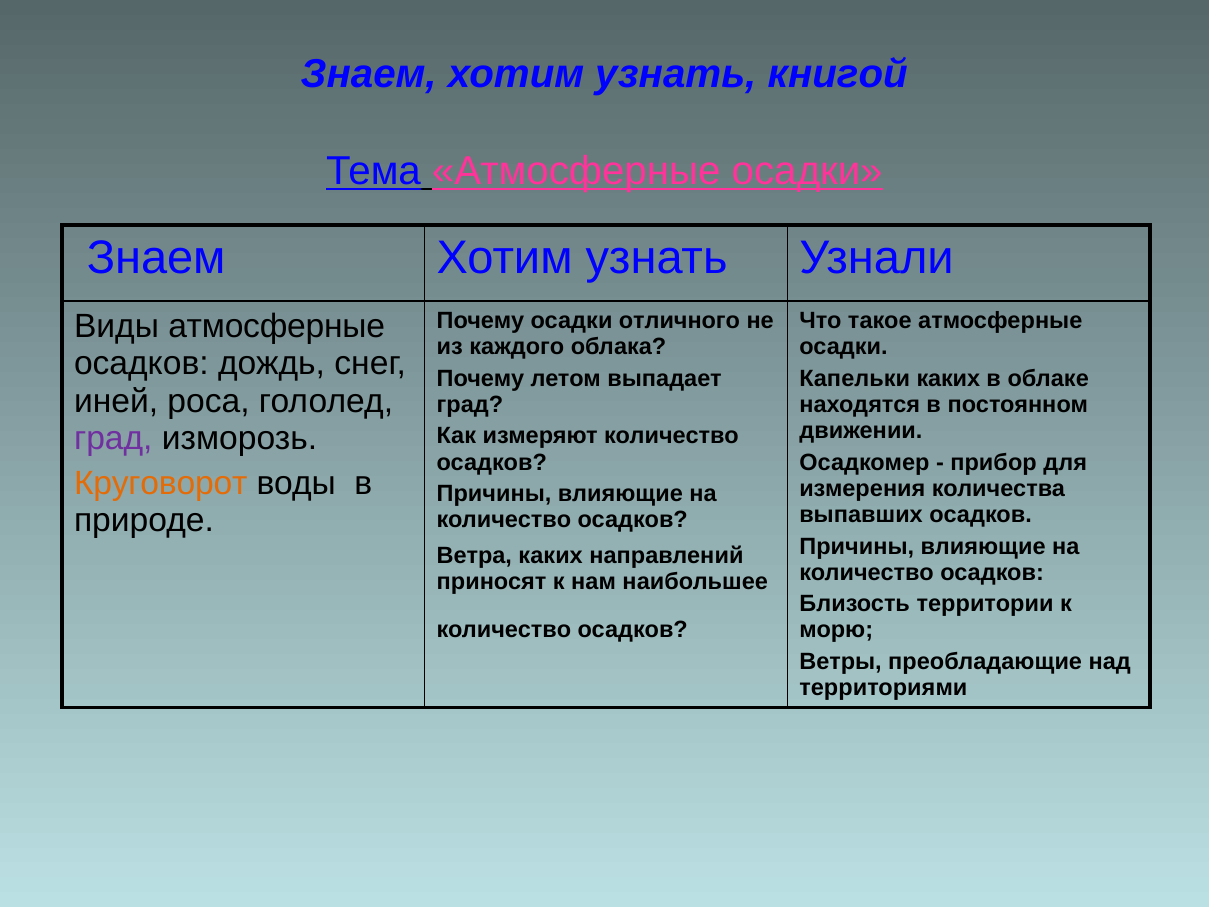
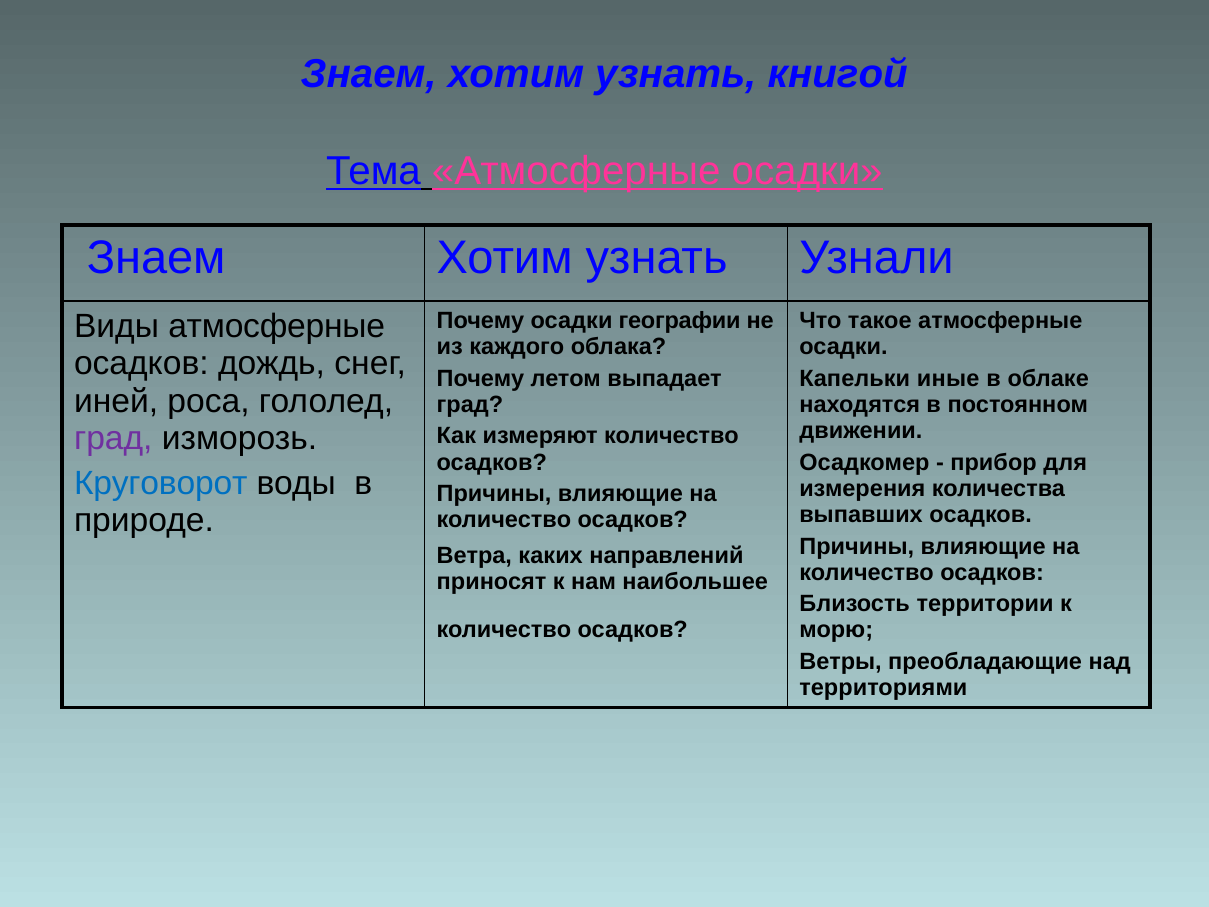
отличного: отличного -> географии (680, 321)
Капельки каких: каких -> иные (948, 378)
Круговорот colour: orange -> blue (161, 483)
